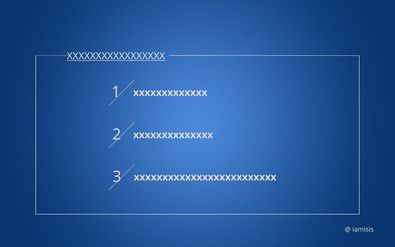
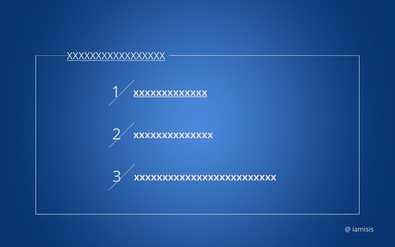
xxxxxxxxxxxxx underline: none -> present (170, 93)
